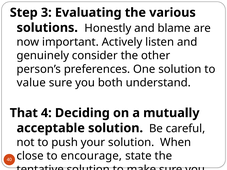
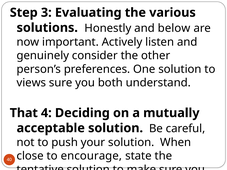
blame: blame -> below (174, 28)
value: value -> views (31, 83)
